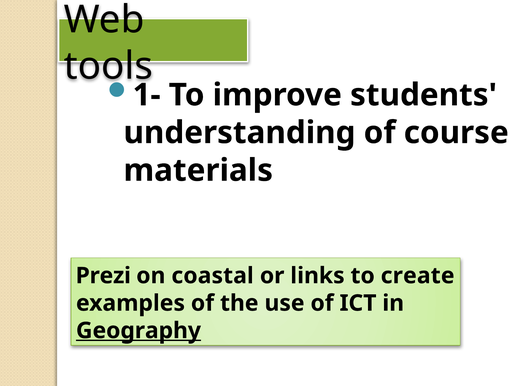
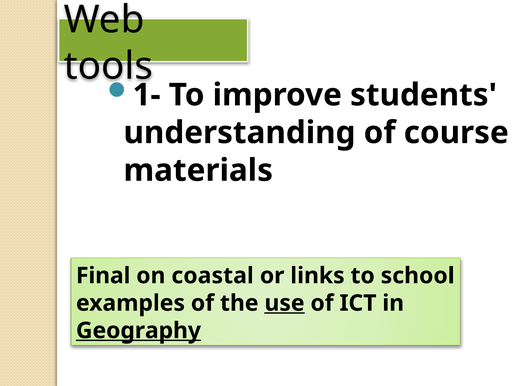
Prezi: Prezi -> Final (103, 276)
create: create -> school (418, 276)
use underline: none -> present (285, 303)
